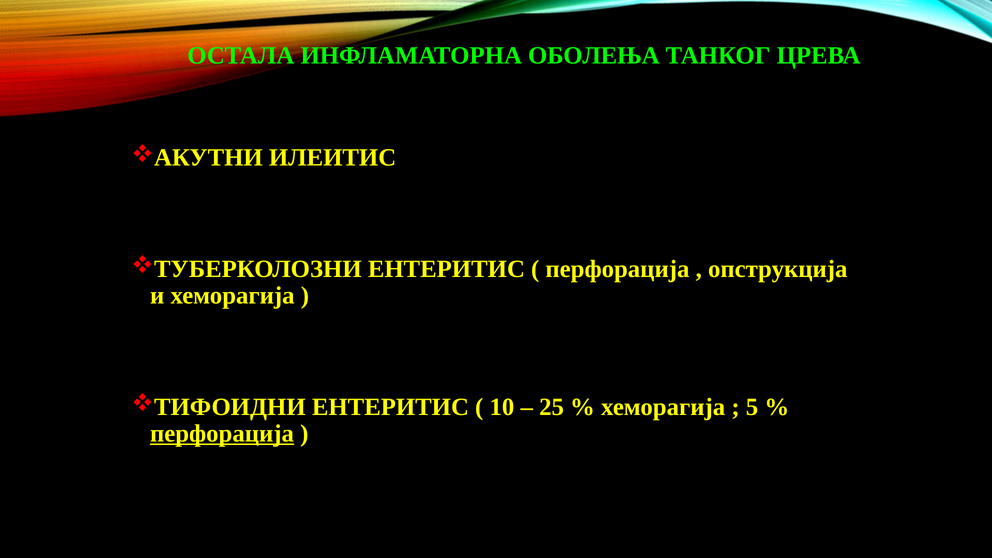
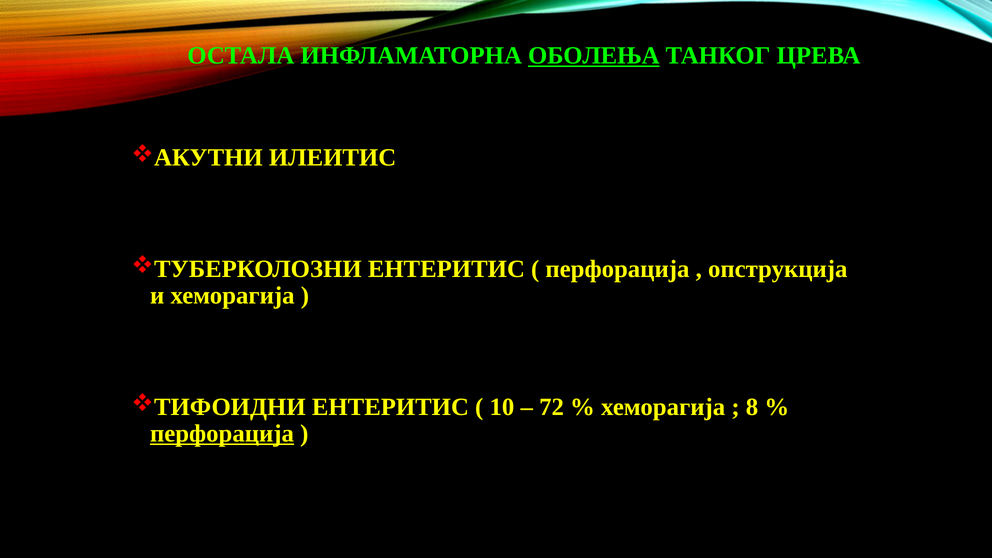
ОБОЛЕЊА underline: none -> present (594, 56)
25: 25 -> 72 (552, 407)
5: 5 -> 8 (752, 407)
